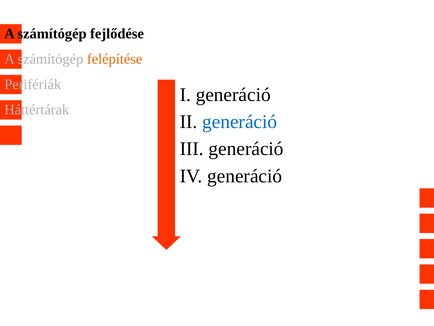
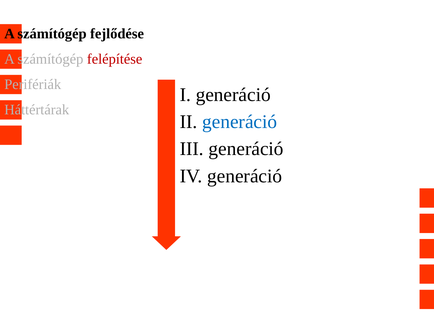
felépítése colour: orange -> red (115, 59)
